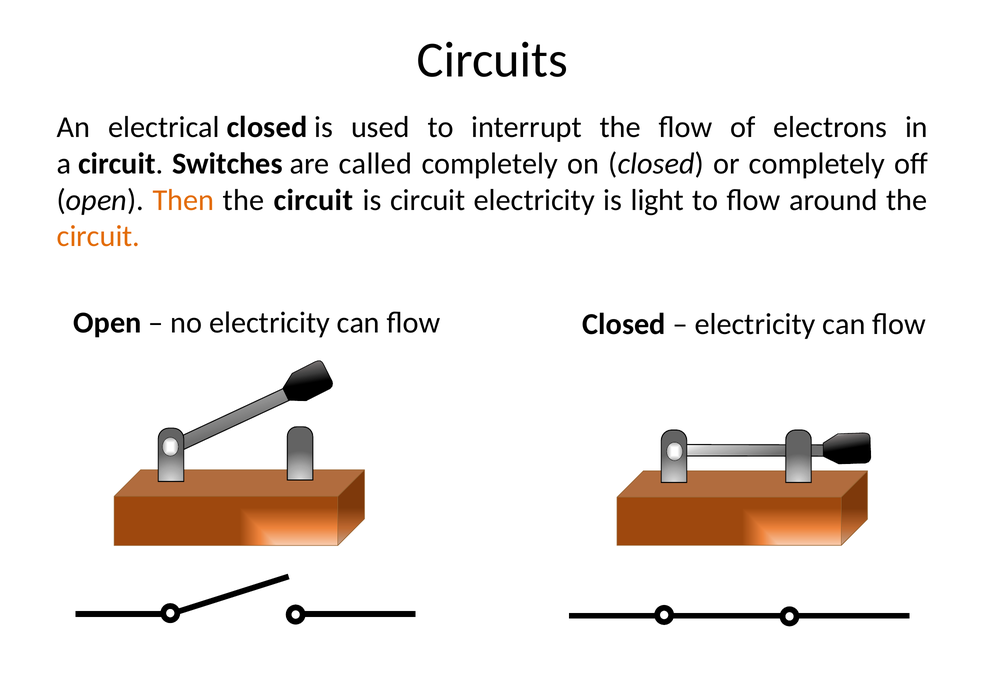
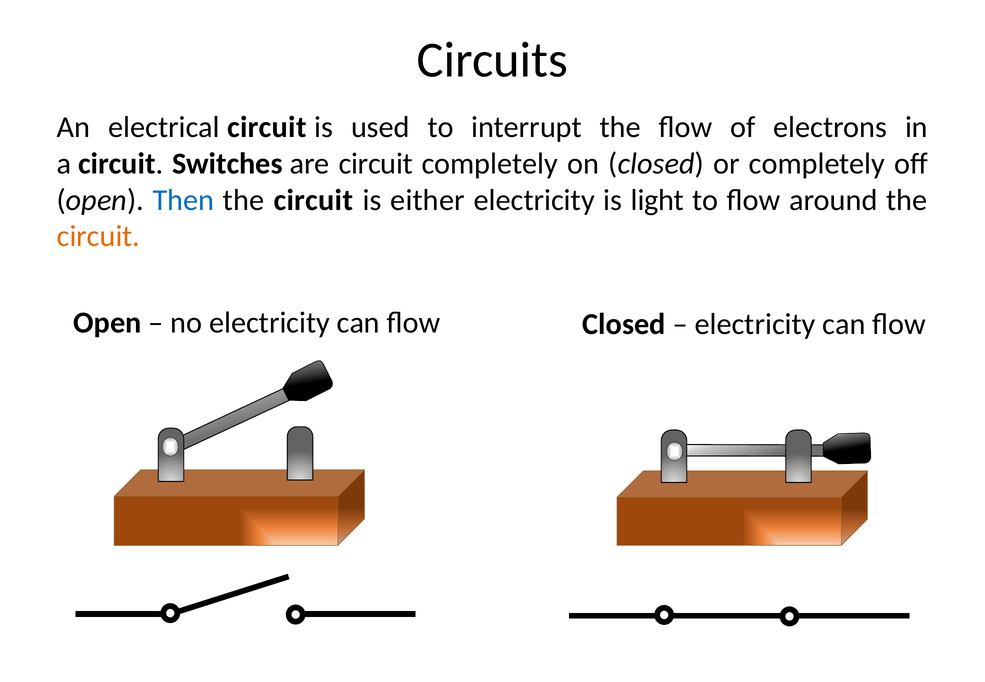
electrical closed: closed -> circuit (267, 127)
are called: called -> circuit (376, 164)
Then colour: orange -> blue (183, 200)
is circuit: circuit -> either (428, 200)
